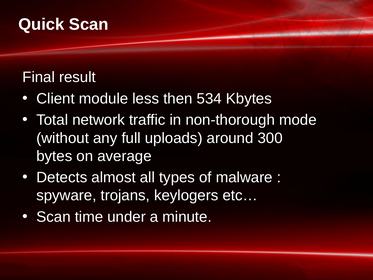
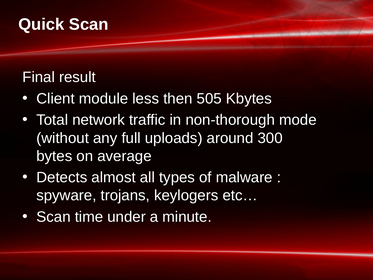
534: 534 -> 505 (209, 99)
